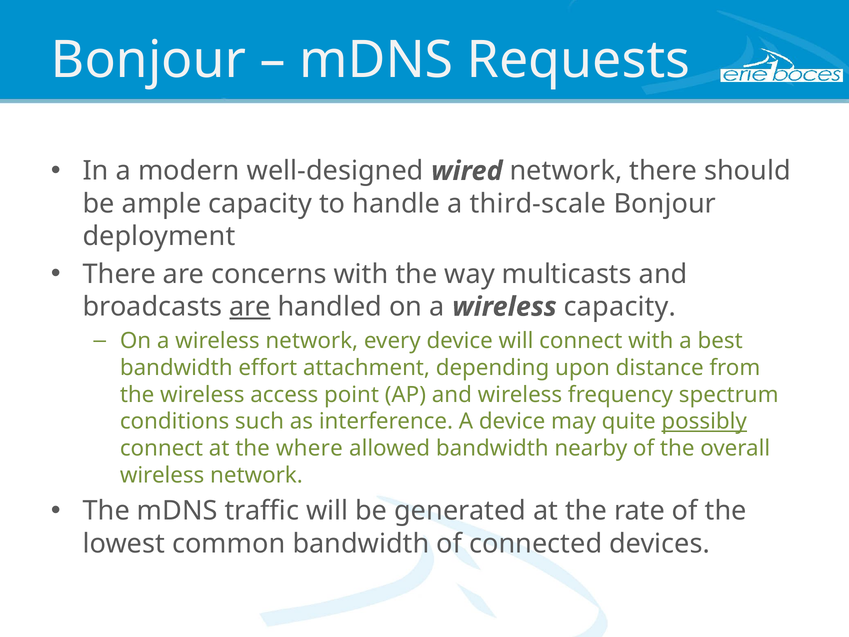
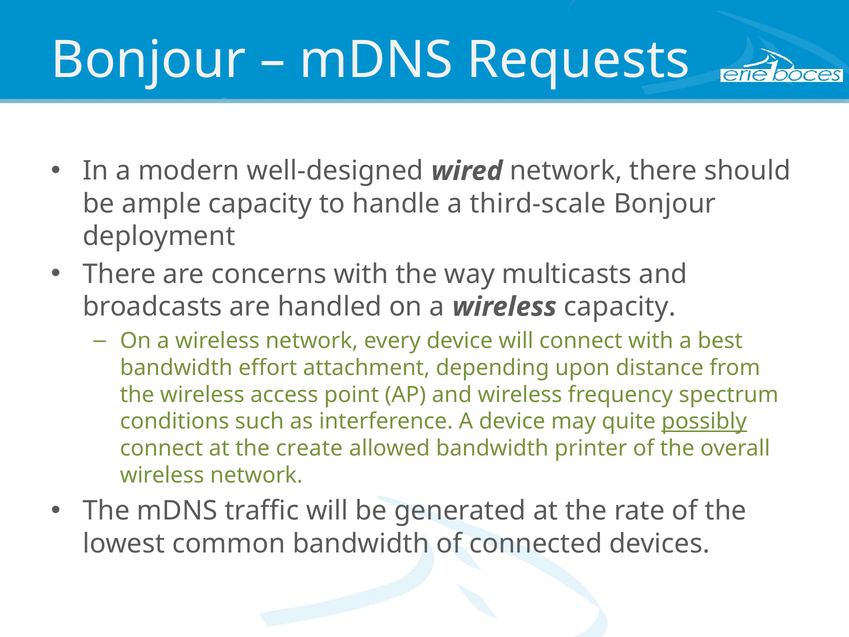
are underline: present -> none (250, 307)
where: where -> create (309, 448)
nearby: nearby -> printer (591, 448)
